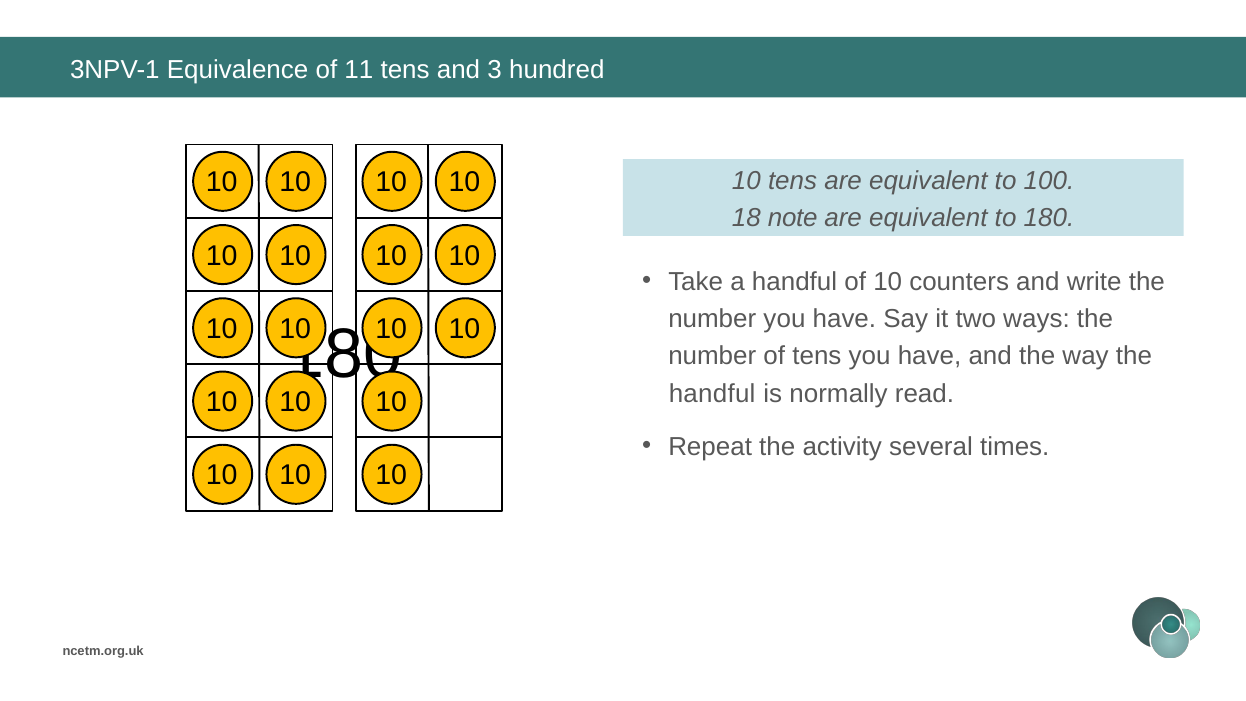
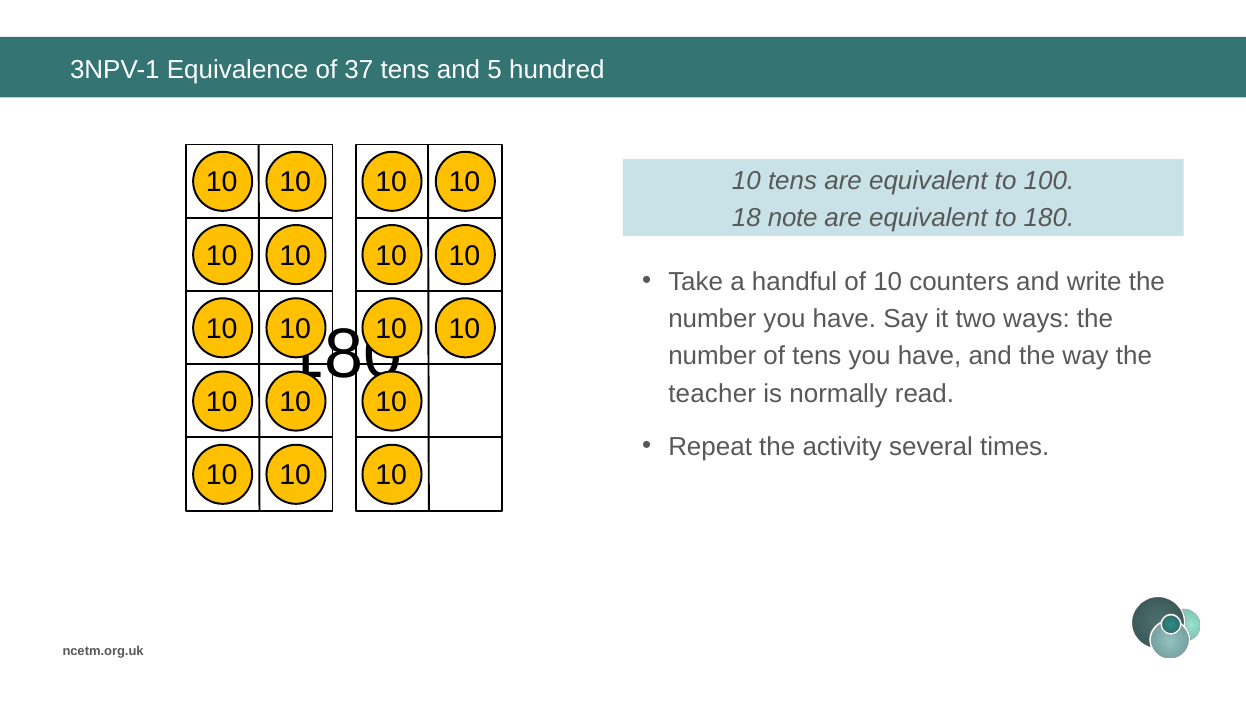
11: 11 -> 37 (359, 70)
3: 3 -> 5 (495, 70)
handful: handful -> teacher (712, 394)
